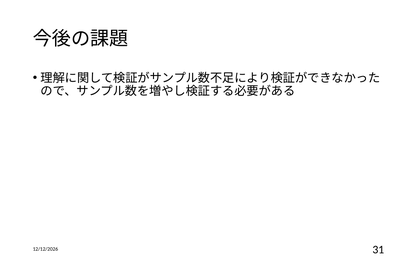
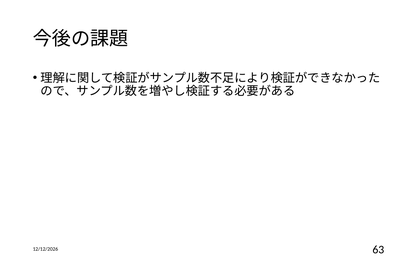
31: 31 -> 63 (378, 249)
